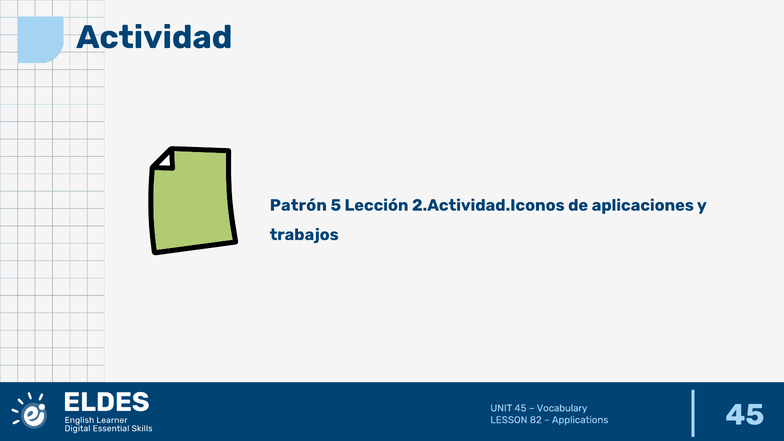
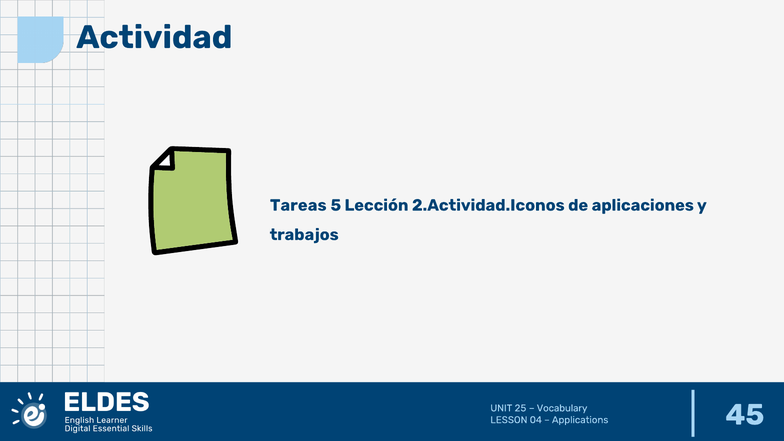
Patrón: Patrón -> Tareas (298, 205)
UNIT 45: 45 -> 25 (520, 408)
82: 82 -> 04 (536, 420)
